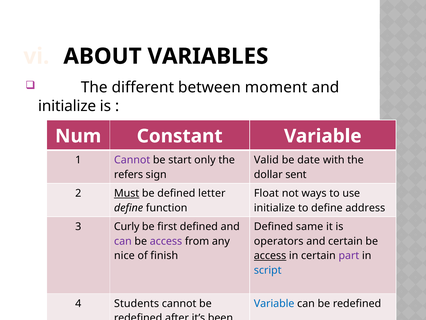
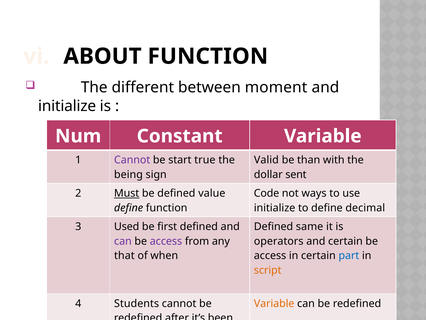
ABOUT VARIABLES: VARIABLES -> FUNCTION (208, 56)
only: only -> true (205, 160)
date: date -> than (309, 160)
refers: refers -> being (128, 174)
letter: letter -> value (212, 193)
Float: Float -> Code (267, 193)
address: address -> decimal (365, 208)
Curly: Curly -> Used (127, 226)
nice: nice -> that (124, 255)
finish: finish -> when (164, 255)
access underline: present -> none (270, 255)
part colour: purple -> blue (349, 255)
script colour: blue -> orange (268, 270)
Variable colour: blue -> orange (274, 303)
